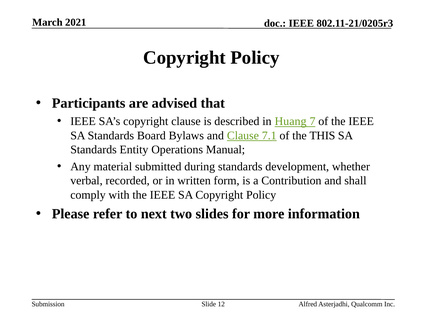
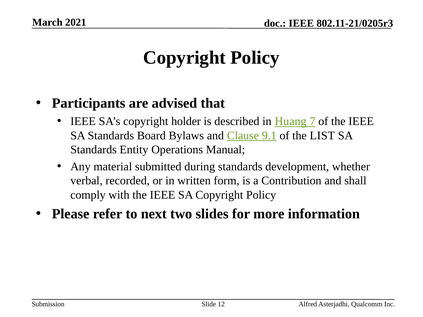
copyright clause: clause -> holder (186, 122)
7.1: 7.1 -> 9.1 (269, 136)
THIS: THIS -> LIST (322, 136)
